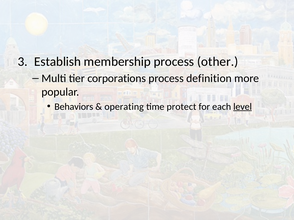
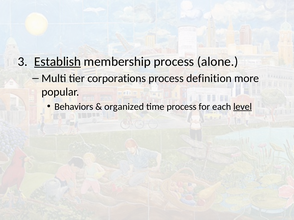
Establish underline: none -> present (58, 62)
other: other -> alone (218, 62)
operating: operating -> organized (124, 107)
time protect: protect -> process (182, 107)
